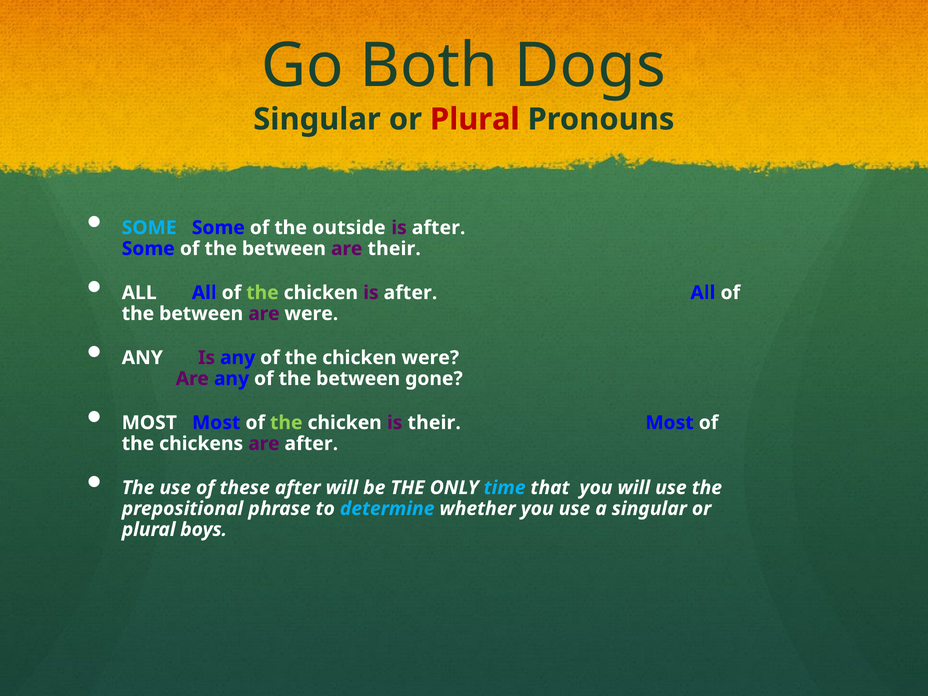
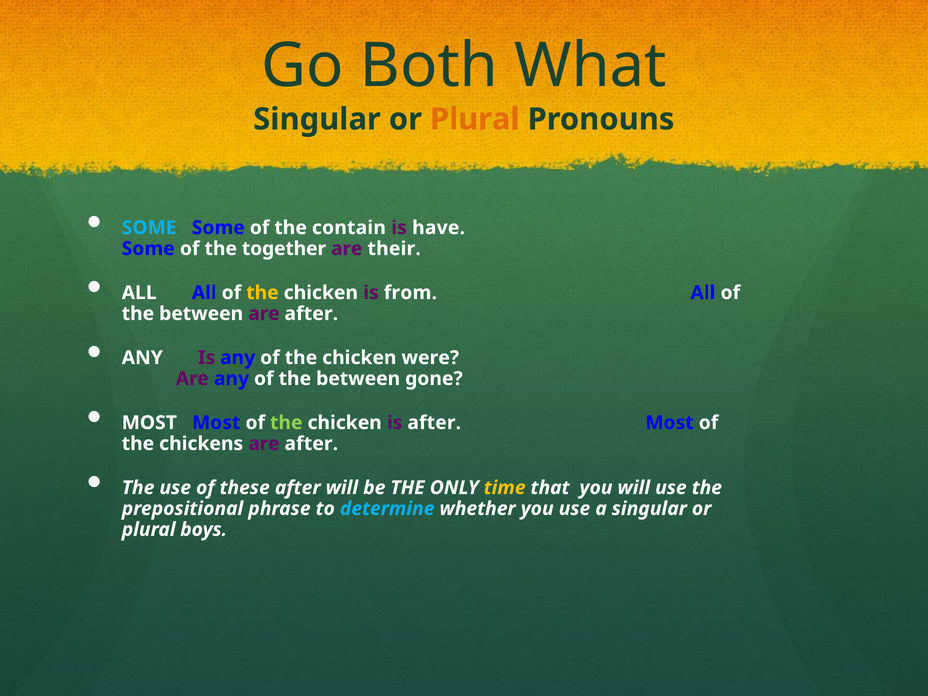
Dogs: Dogs -> What (590, 66)
Plural colour: red -> orange (475, 119)
outside: outside -> contain (349, 228)
after: after -> have (439, 228)
Some of the between: between -> together (284, 249)
the colour: light green -> yellow (262, 293)
chicken is after: after -> from (410, 293)
were: were -> after (311, 314)
is their: their -> after (434, 423)
time colour: light blue -> yellow (505, 488)
